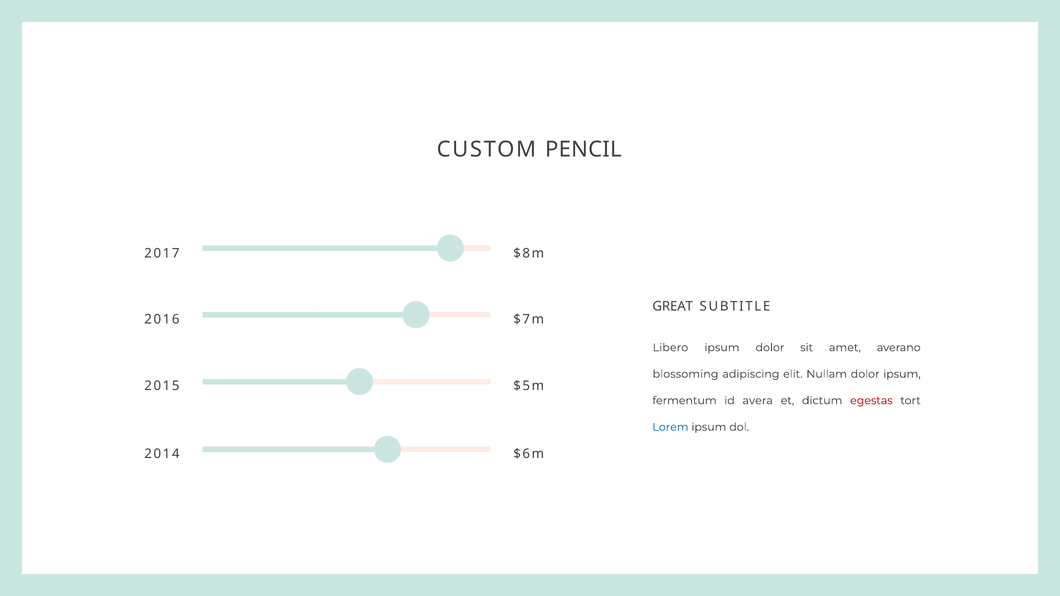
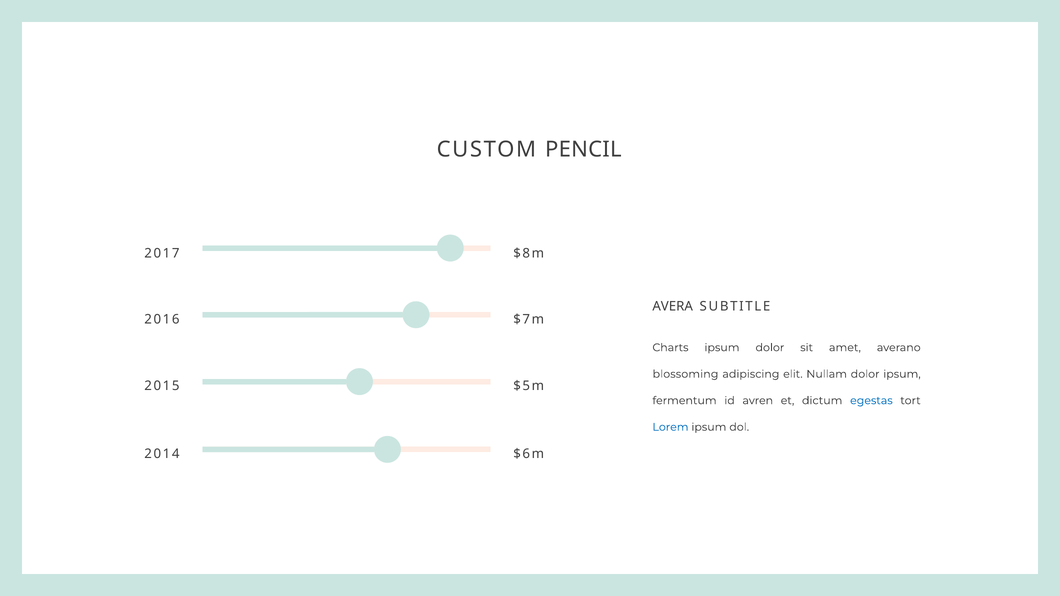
GREAT: GREAT -> AVERA (673, 307)
Libero: Libero -> Charts (670, 348)
avera: avera -> avren (758, 401)
egestas colour: red -> blue (871, 401)
